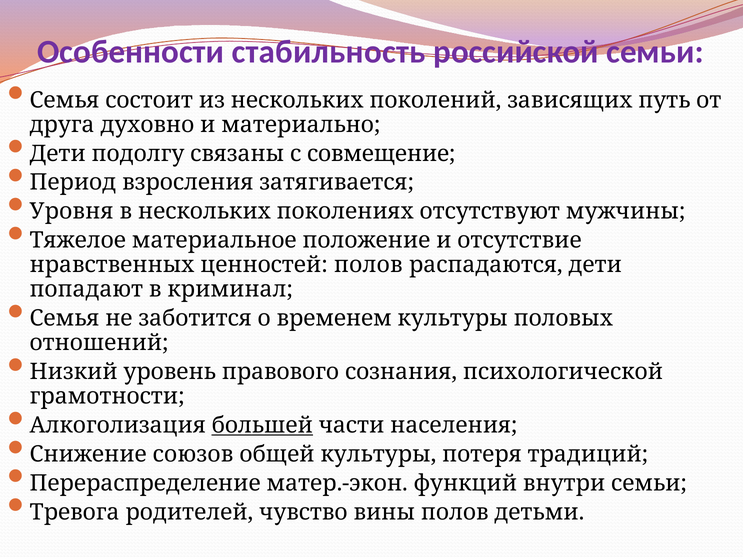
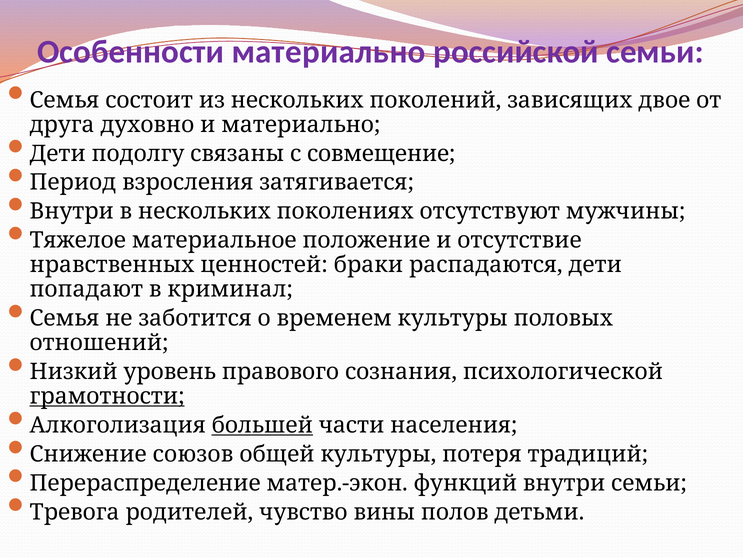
Особенности стабильность: стабильность -> материально (329, 52)
путь: путь -> двое (664, 100)
Уровня: Уровня -> Внутри (72, 212)
ценностей полов: полов -> браки (368, 265)
грамотности underline: none -> present (107, 396)
